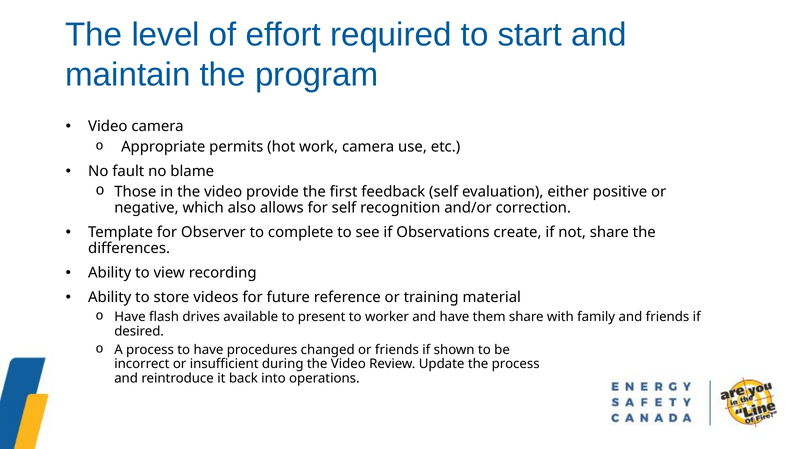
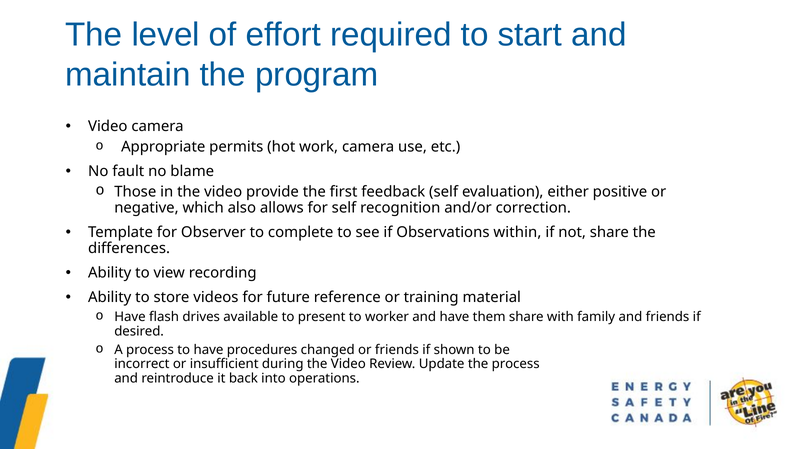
create: create -> within (517, 232)
